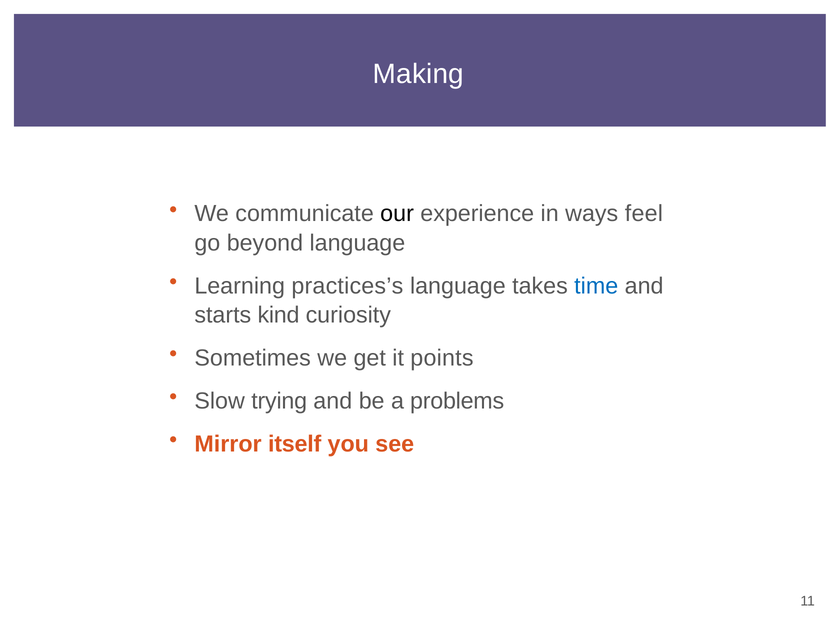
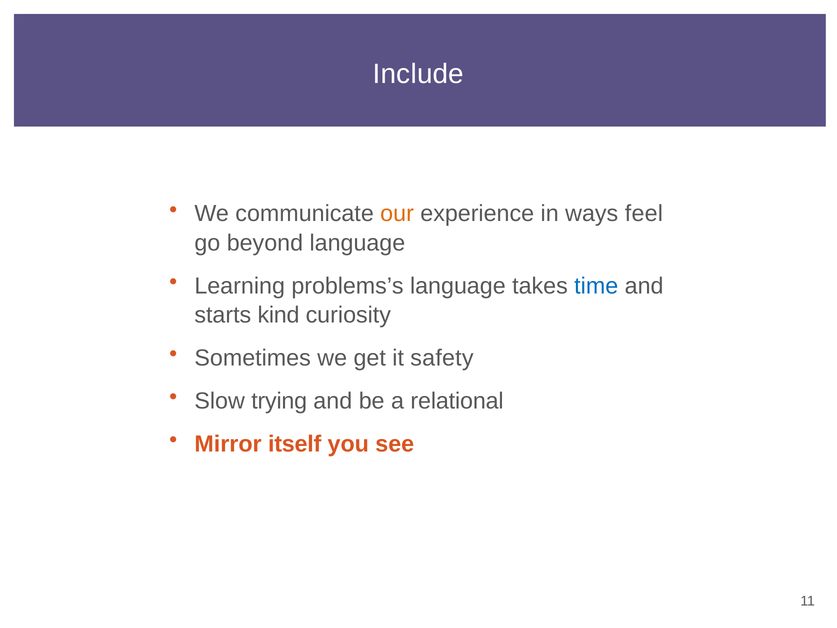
Making: Making -> Include (418, 74)
our colour: black -> orange (397, 214)
practices’s: practices’s -> problems’s (347, 286)
points: points -> safety (442, 358)
problems: problems -> relational (457, 401)
